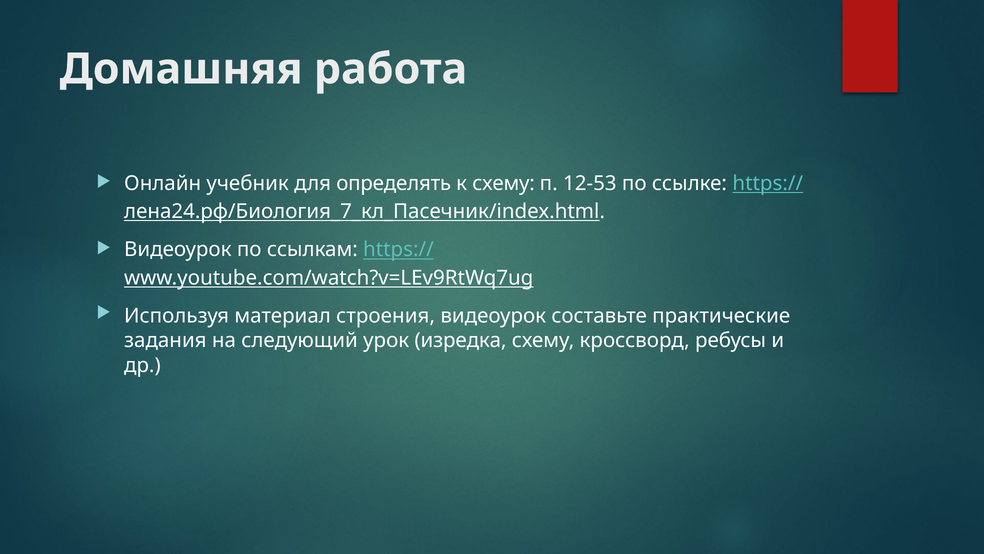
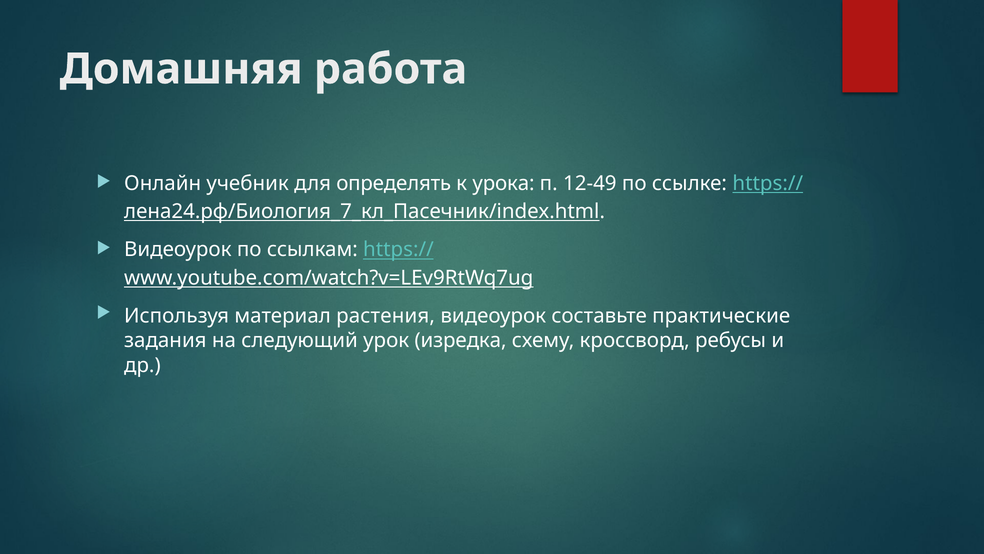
к схему: схему -> урока (504, 183)
12-53: 12-53 -> 12-49 (590, 183)
строения: строения -> растения (386, 316)
